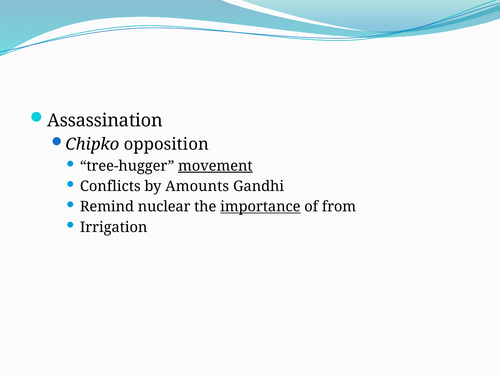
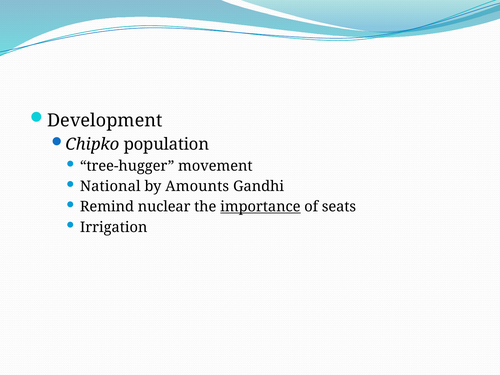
Assassination: Assassination -> Development (105, 120)
opposition: opposition -> population (166, 144)
movement underline: present -> none (215, 166)
Conflicts: Conflicts -> National (110, 186)
from: from -> seats (339, 207)
